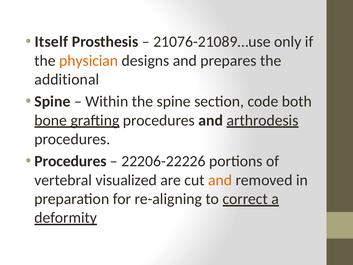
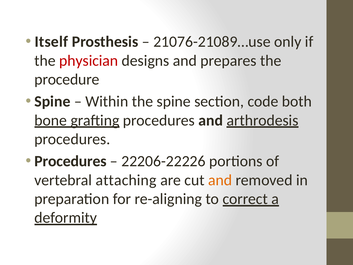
physician colour: orange -> red (89, 61)
additional: additional -> procedure (67, 79)
visualized: visualized -> attaching (126, 180)
